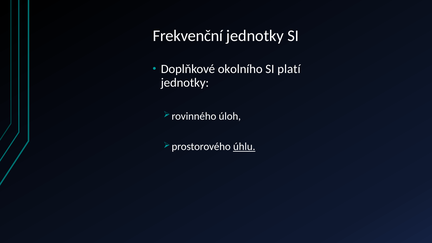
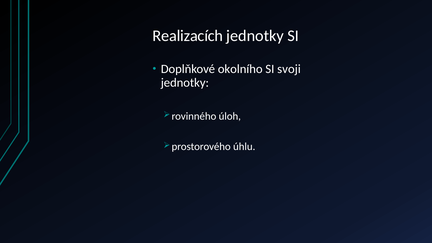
Frekvenční: Frekvenční -> Realizacích (188, 36)
platí: platí -> svoji (289, 69)
úhlu underline: present -> none (244, 147)
